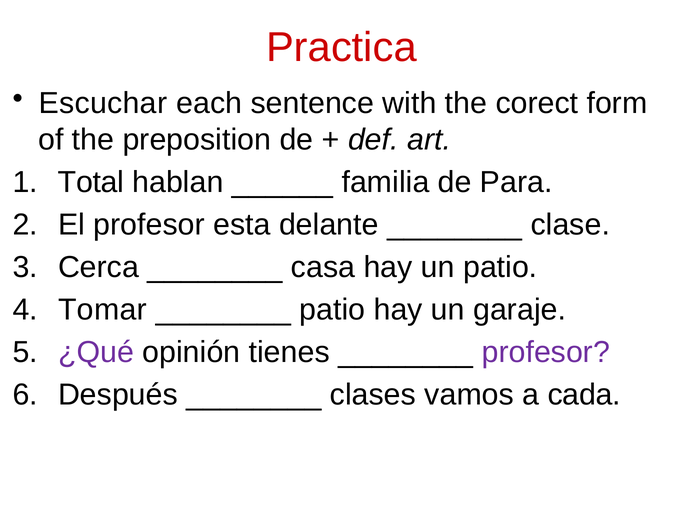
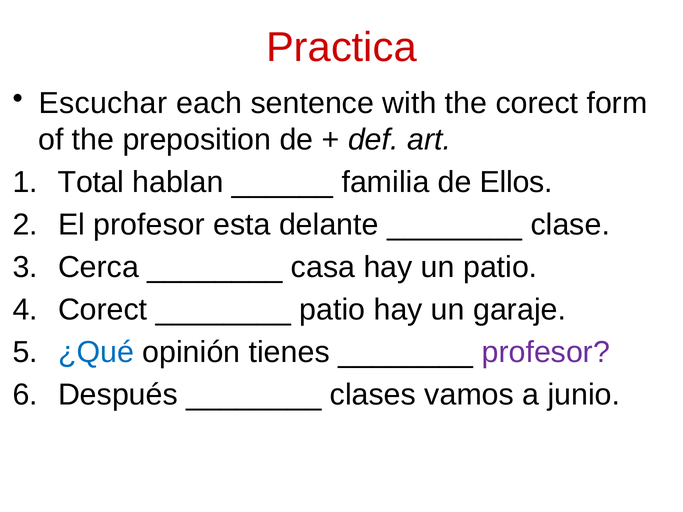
Para: Para -> Ellos (516, 182)
Tomar: Tomar -> Corect (103, 310)
¿Qué colour: purple -> blue (96, 352)
cada: cada -> junio (584, 395)
